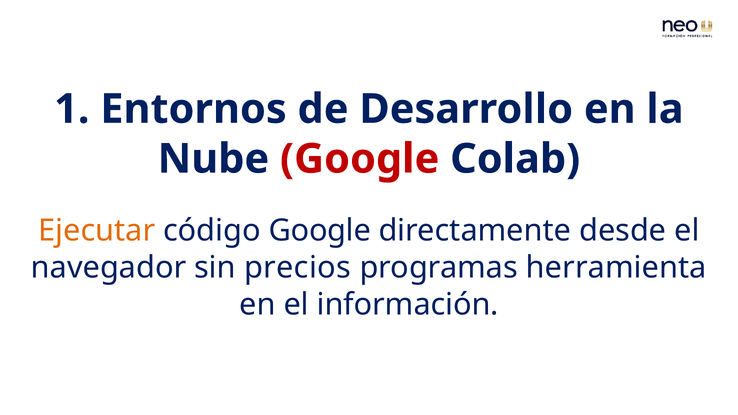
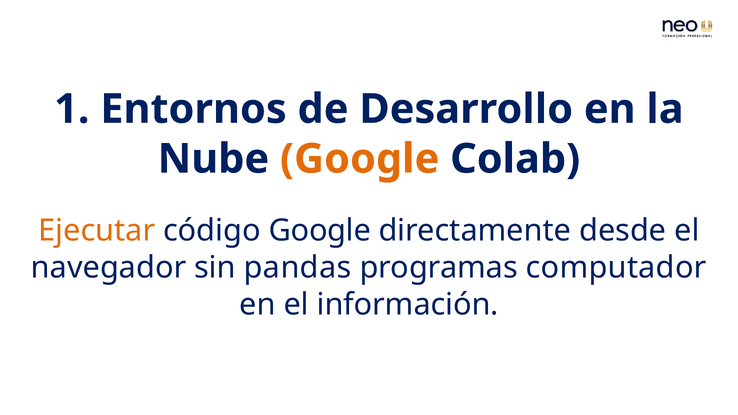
Google colour: red -> orange (360, 159)
precios: precios -> pandas (298, 268)
herramienta: herramienta -> computador (616, 268)
